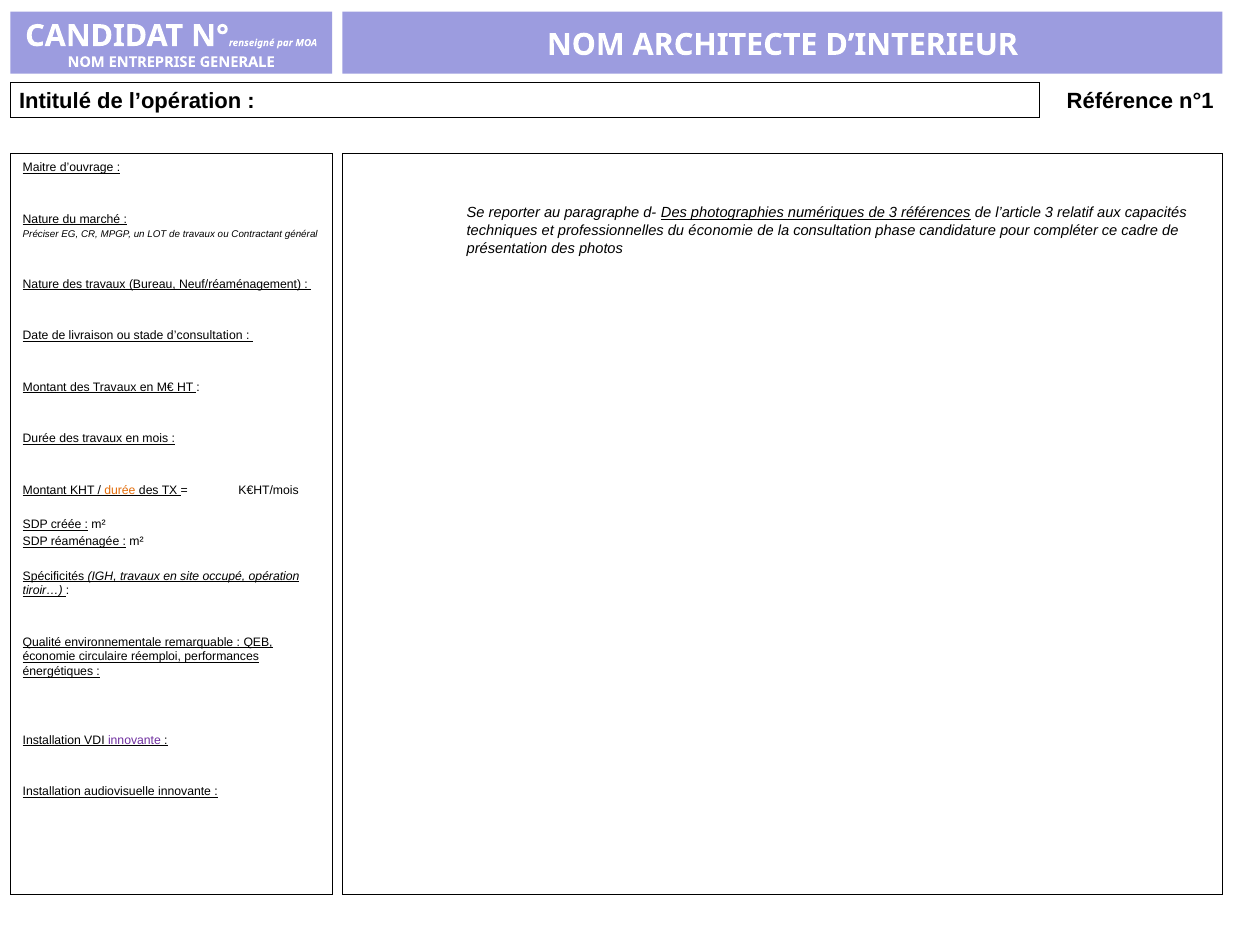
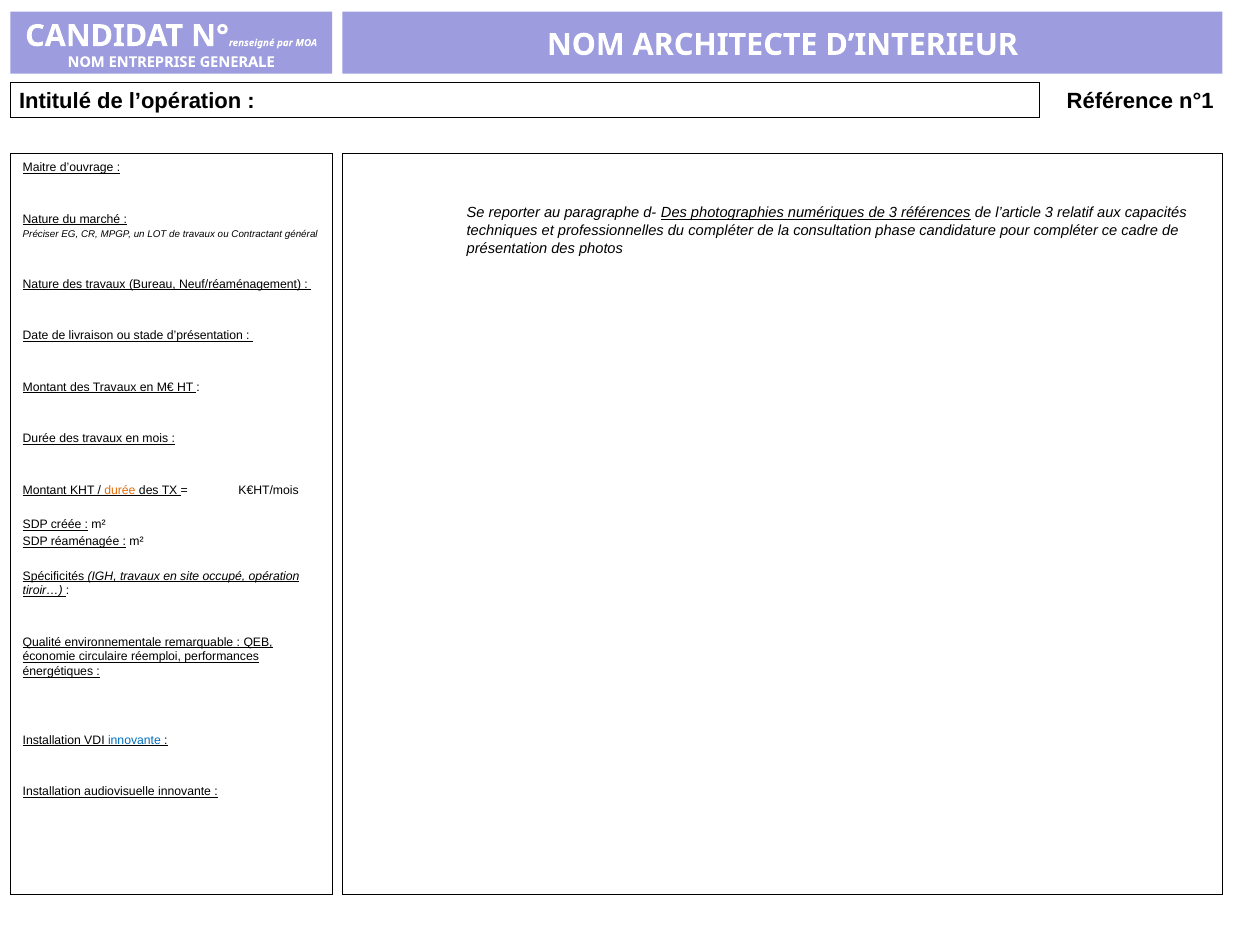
du économie: économie -> compléter (721, 231)
d’consultation: d’consultation -> d’présentation (205, 336)
innovante colour: purple -> blue (134, 740)
